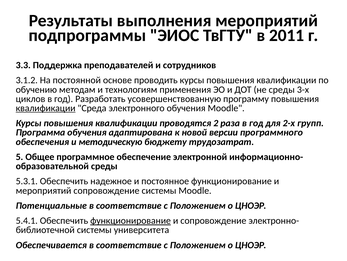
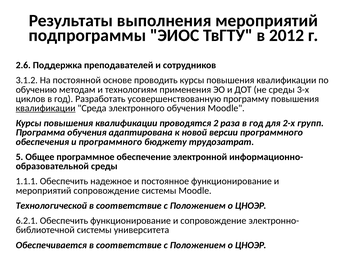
2011: 2011 -> 2012 (287, 35)
3.3: 3.3 -> 2.6 (23, 65)
и методическую: методическую -> программного (110, 141)
5.3.1: 5.3.1 -> 1.1.1 (27, 181)
Потенциальные: Потенциальные -> Технологической (51, 205)
5.4.1: 5.4.1 -> 6.2.1 (27, 220)
функционирование underline: present -> none (131, 220)
